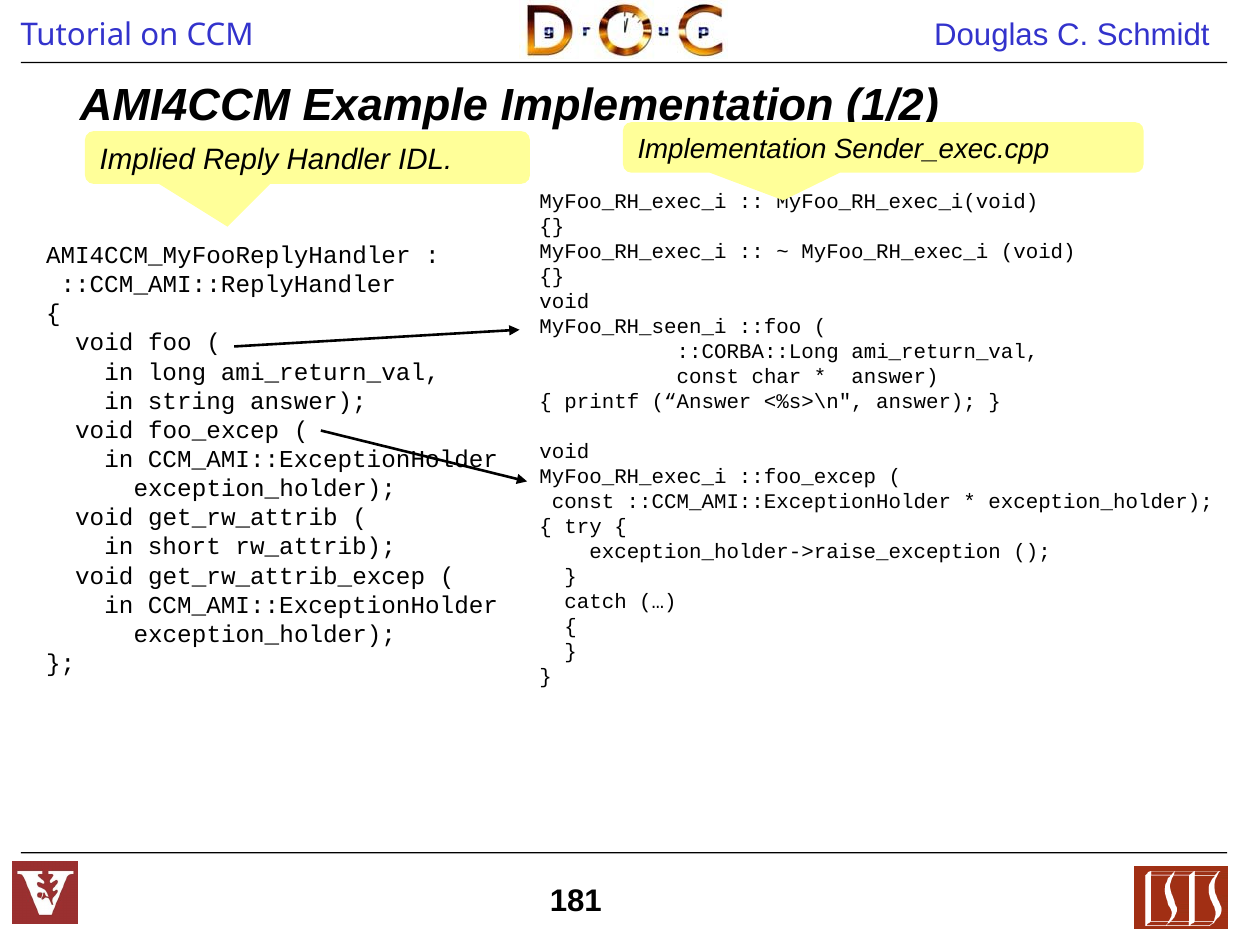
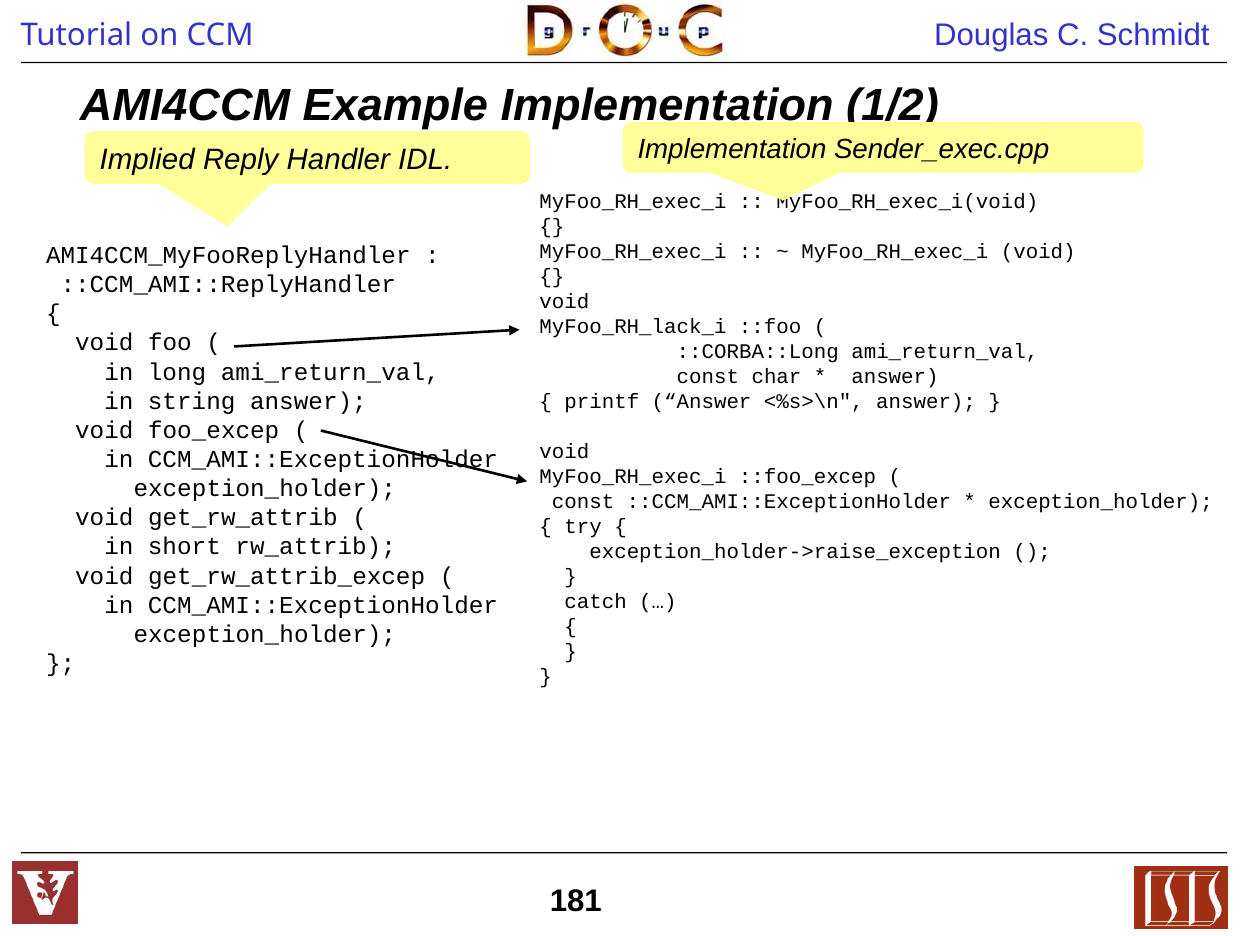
MyFoo_RH_seen_i: MyFoo_RH_seen_i -> MyFoo_RH_lack_i (633, 327)
